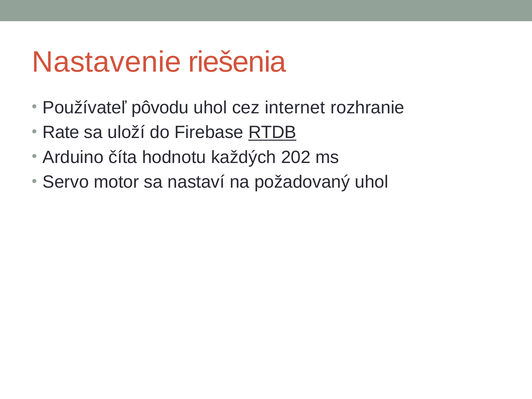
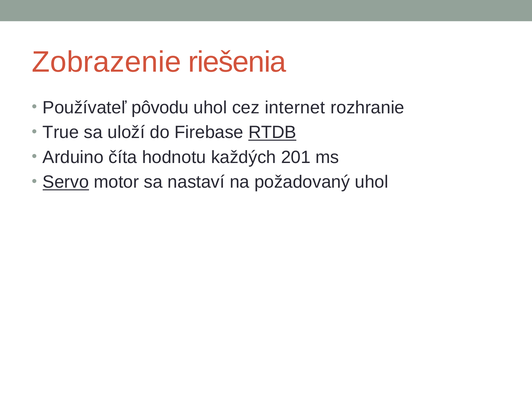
Nastavenie: Nastavenie -> Zobrazenie (107, 62)
Rate: Rate -> True (61, 132)
202: 202 -> 201 (296, 157)
Servo underline: none -> present (66, 182)
